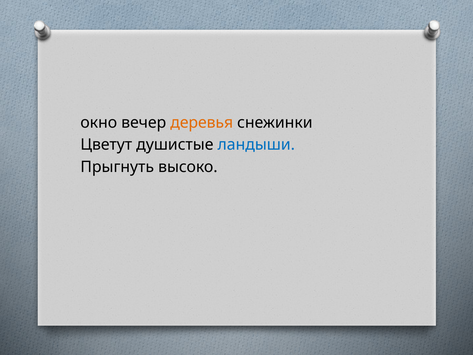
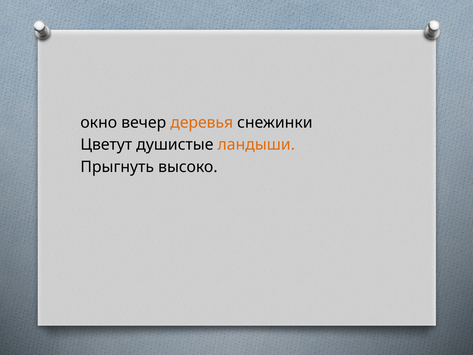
ландыши colour: blue -> orange (256, 145)
